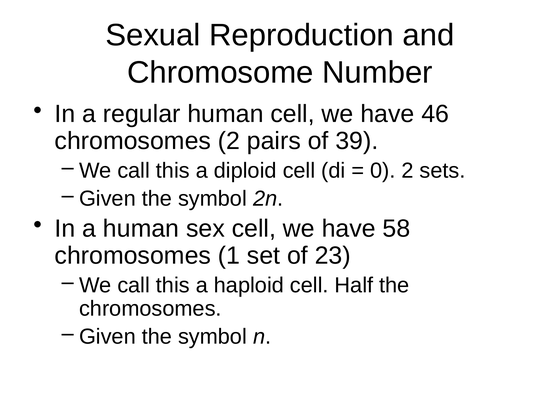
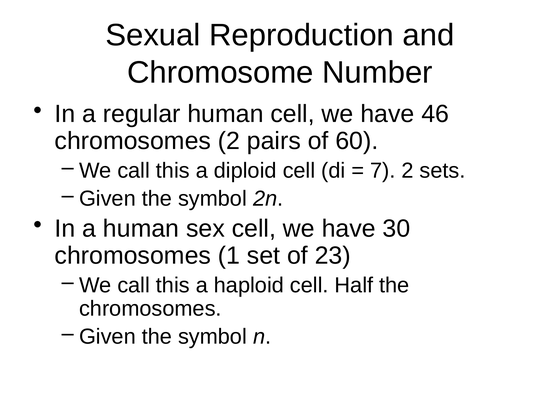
39: 39 -> 60 (357, 141)
0: 0 -> 7 (383, 171)
58: 58 -> 30 (396, 229)
